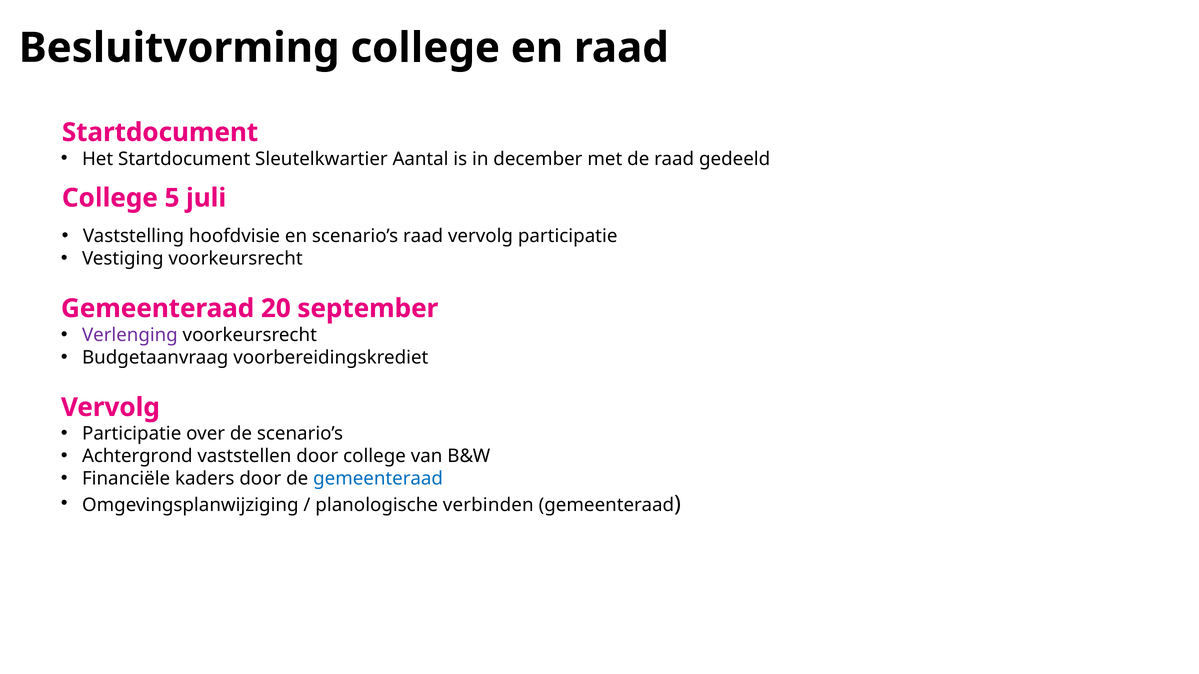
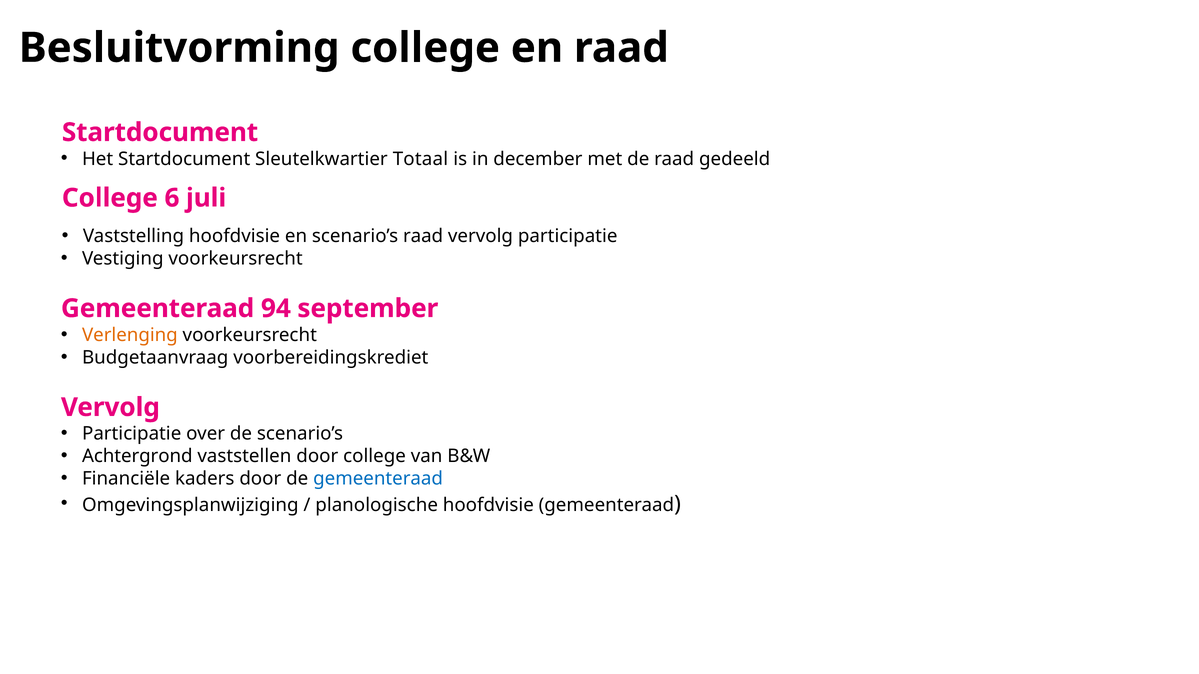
Aantal: Aantal -> Totaal (420, 159)
5: 5 -> 6 (172, 198)
20: 20 -> 94 (276, 309)
Verlenging colour: purple -> orange (130, 335)
planologische verbinden: verbinden -> hoofdvisie (488, 505)
